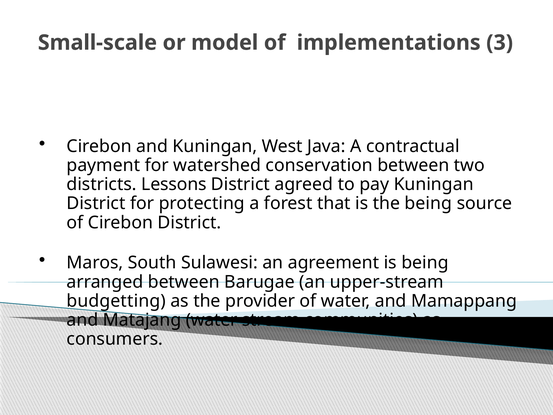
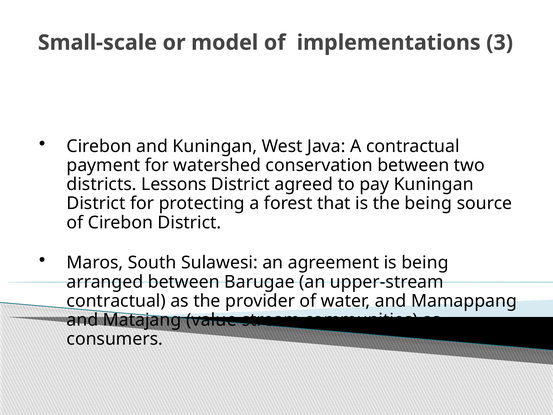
budgetting: budgetting -> contractual (116, 301)
Matajang water: water -> value (211, 320)
